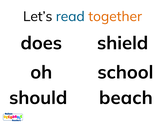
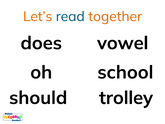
Let’s colour: black -> orange (38, 16)
shield: shield -> vowel (123, 43)
beach: beach -> trolley (126, 98)
